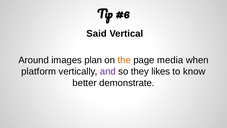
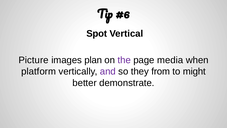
Said: Said -> Spot (97, 33)
Around: Around -> Picture (34, 60)
the colour: orange -> purple (124, 60)
likes: likes -> from (161, 71)
know: know -> might (194, 71)
